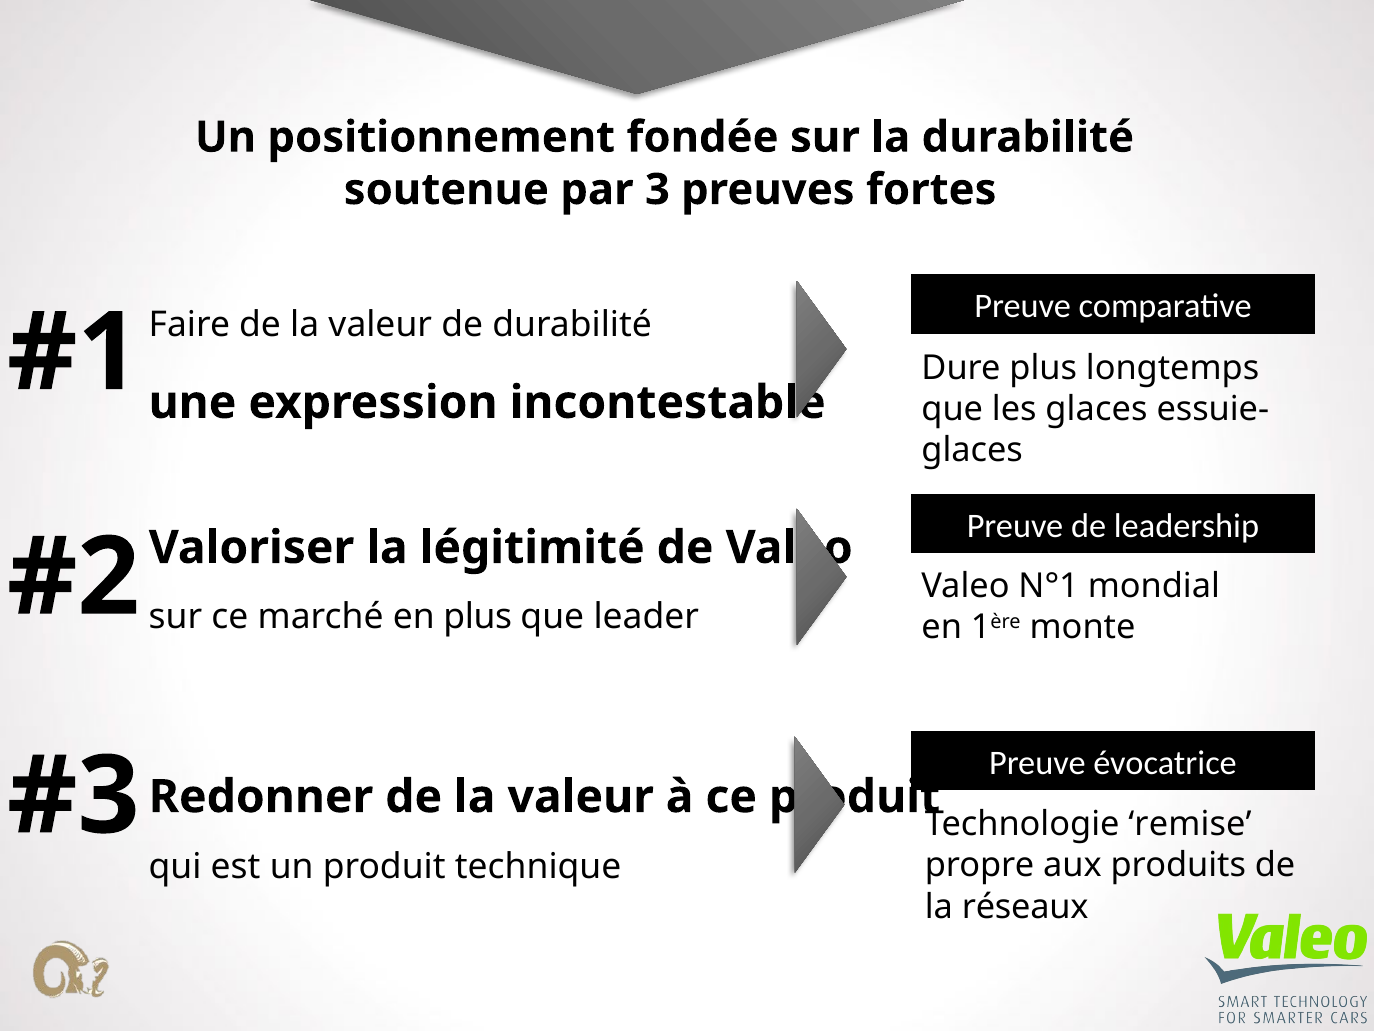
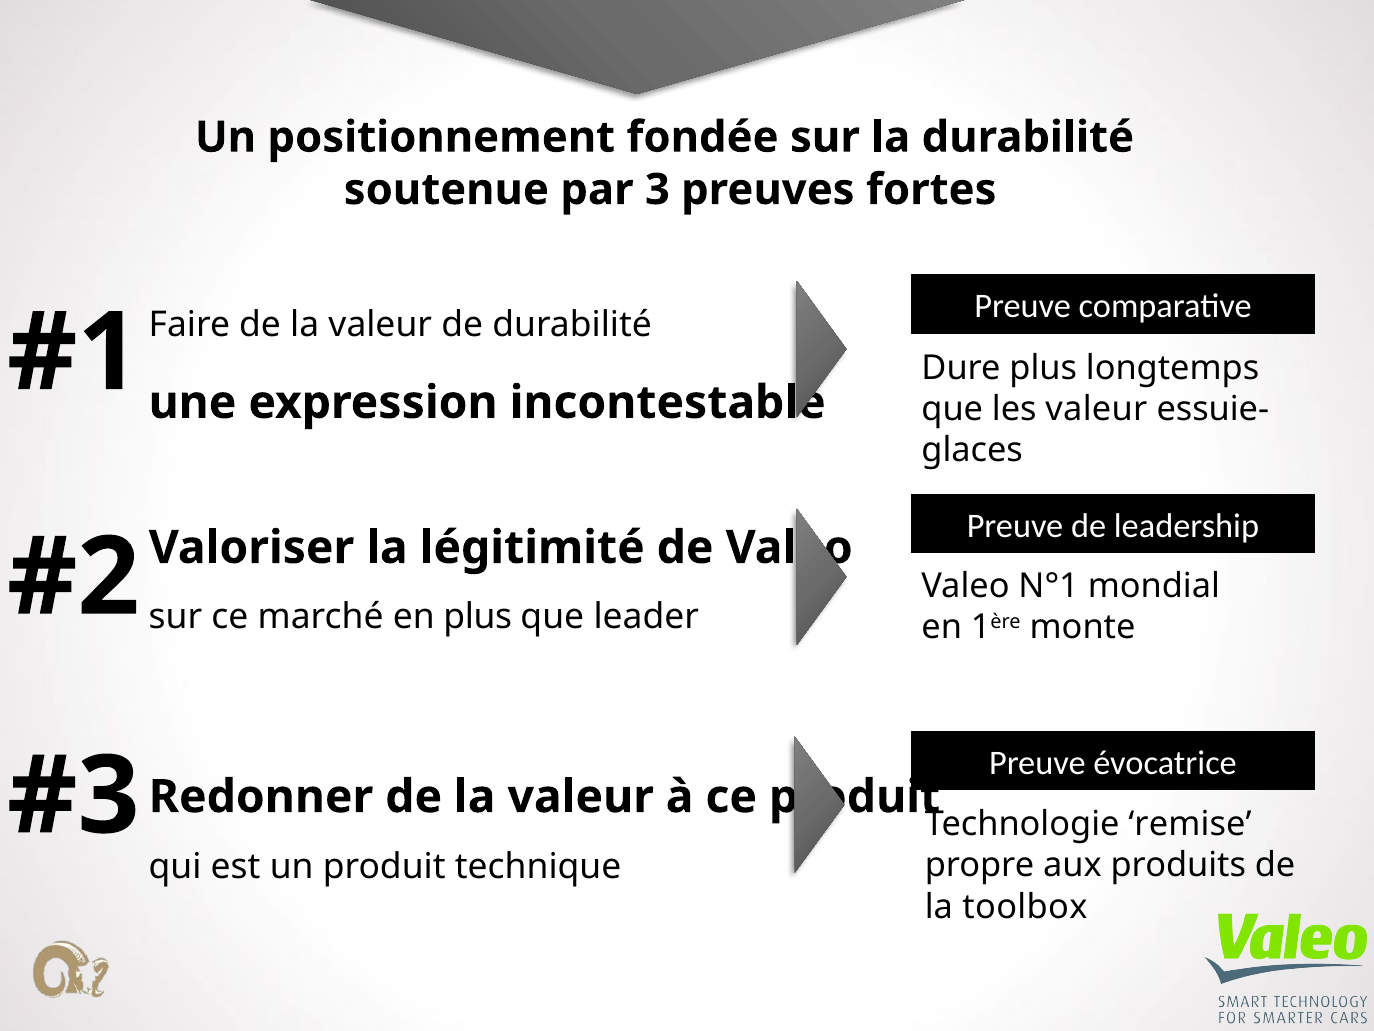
les glaces: glaces -> valeur (1096, 409)
réseaux: réseaux -> toolbox (1025, 906)
